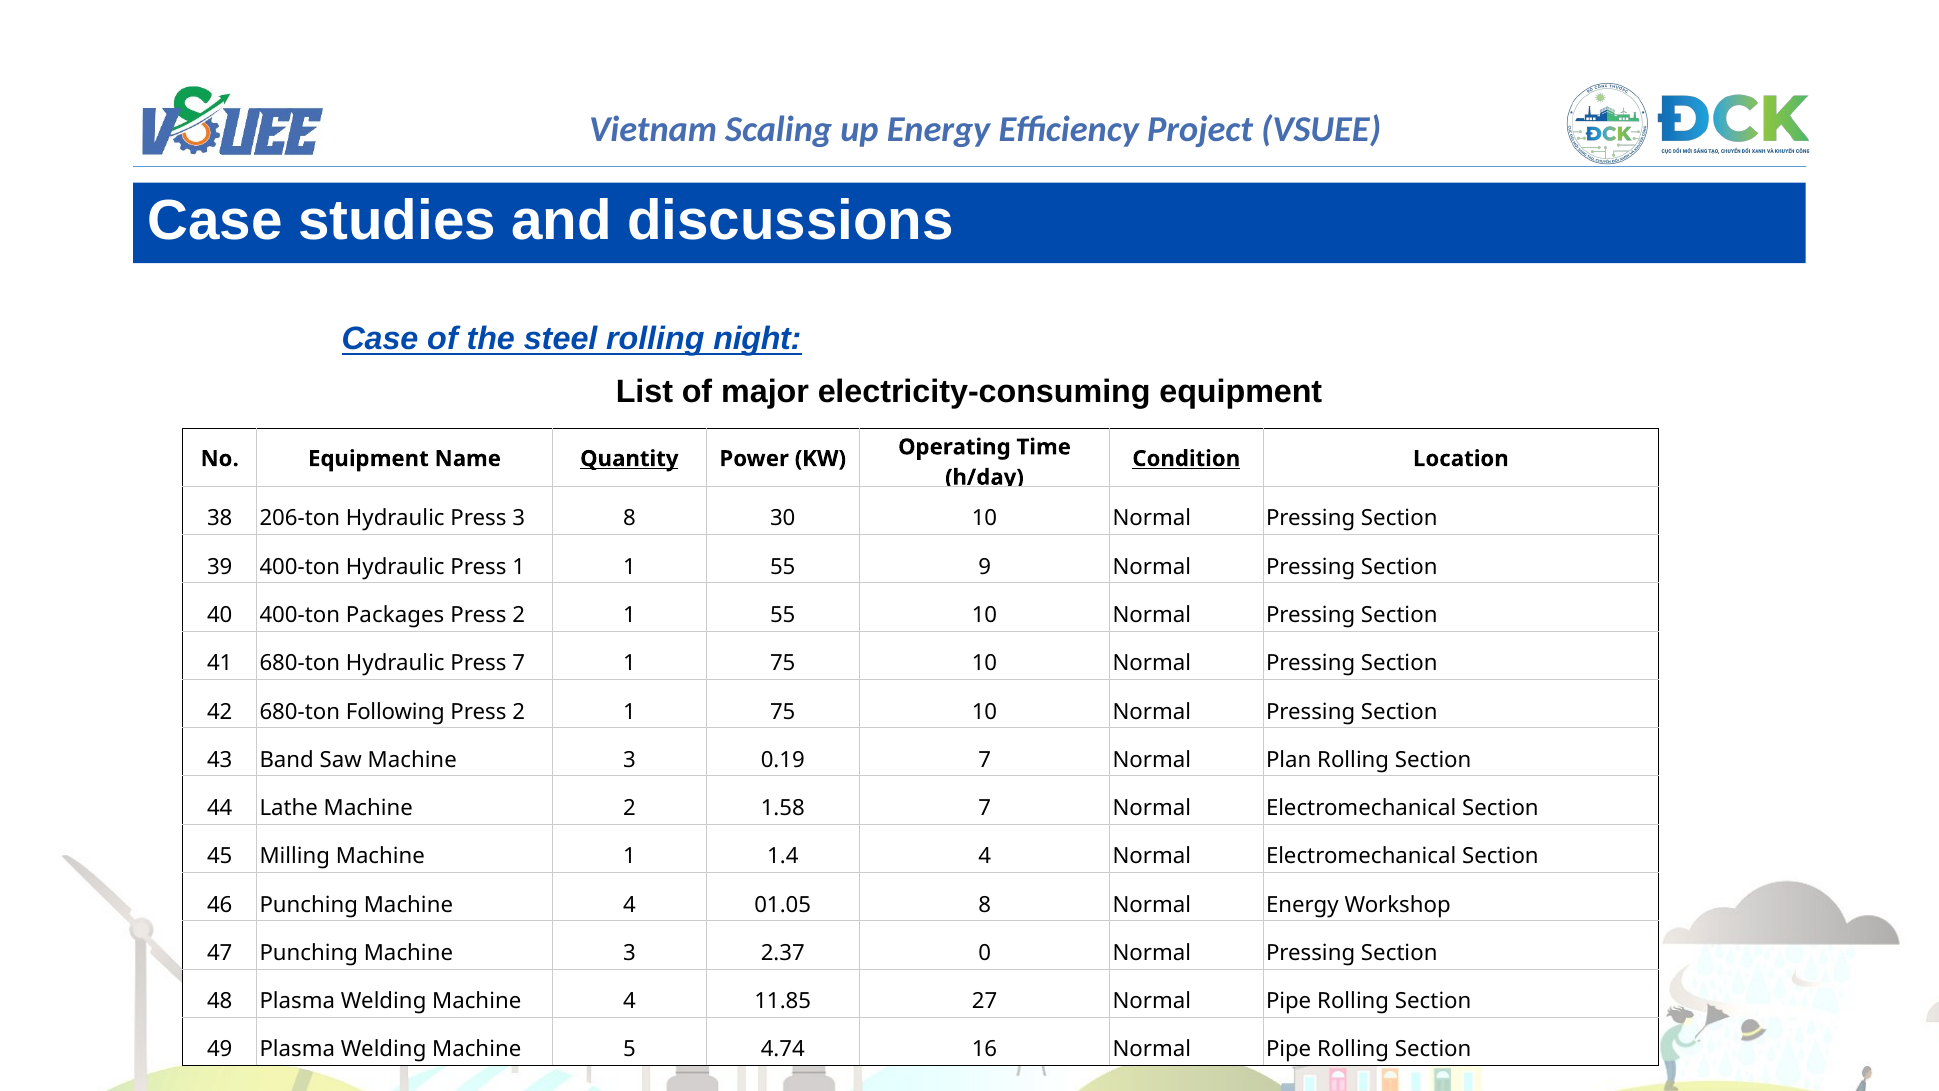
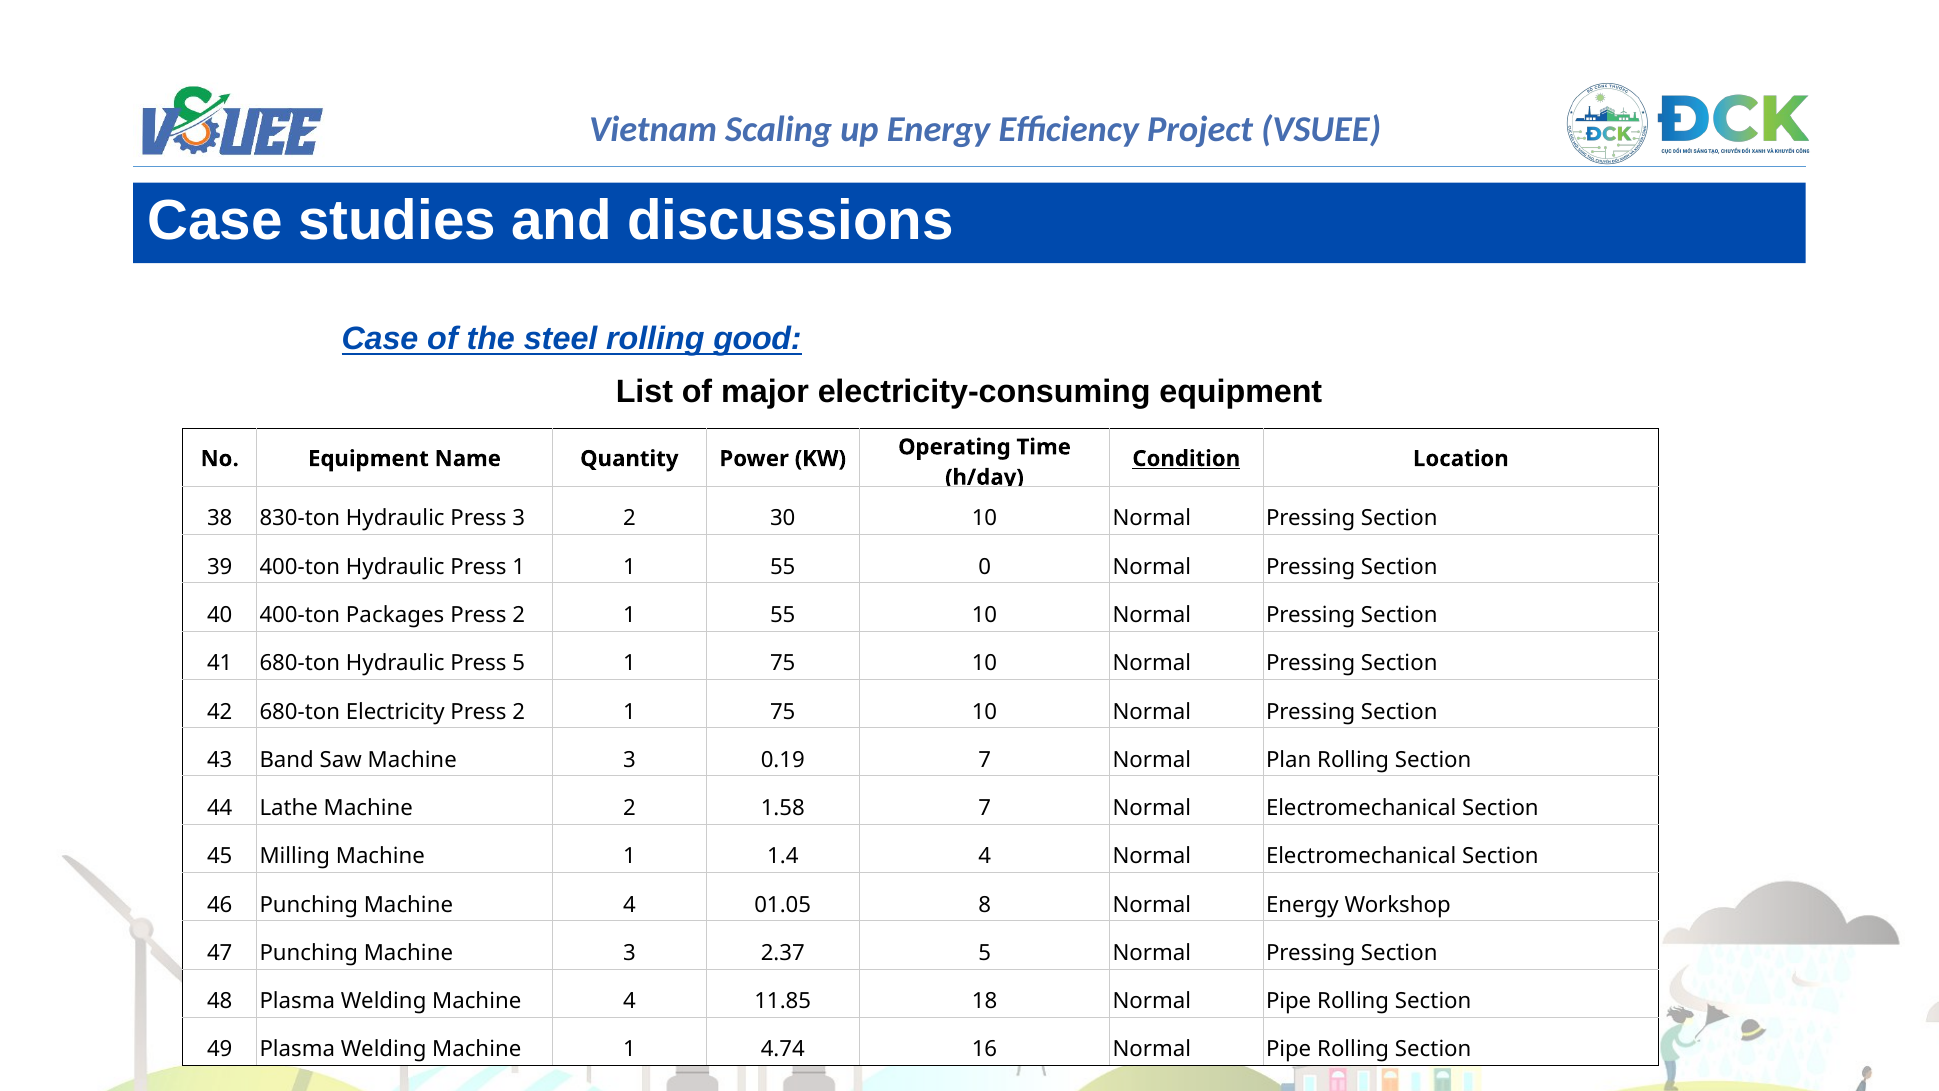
night: night -> good (757, 339)
Quantity underline: present -> none (629, 459)
206-ton: 206-ton -> 830-ton (300, 518)
3 8: 8 -> 2 (629, 518)
9: 9 -> 0 (985, 567)
Press 7: 7 -> 5 (519, 663)
Following: Following -> Electricity (395, 711)
2.37 0: 0 -> 5 (985, 953)
27: 27 -> 18 (985, 1001)
Welding Machine 5: 5 -> 1 (629, 1049)
